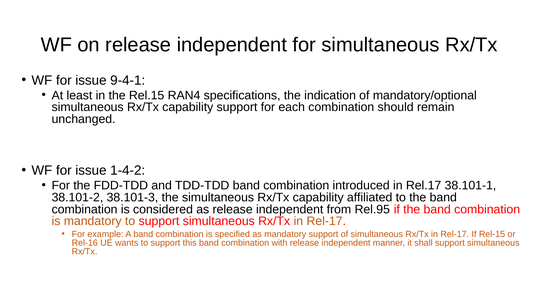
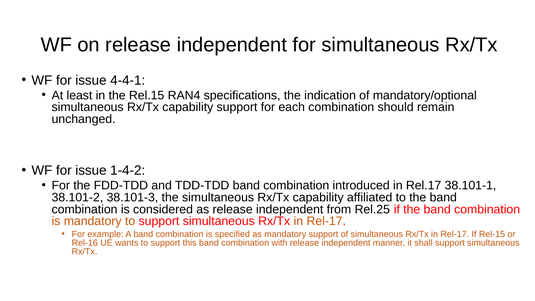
9-4-1: 9-4-1 -> 4-4-1 (128, 80)
Rel.95: Rel.95 -> Rel.25 (372, 209)
